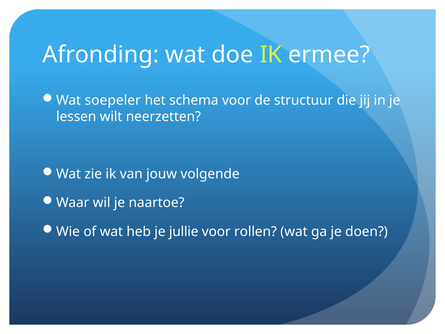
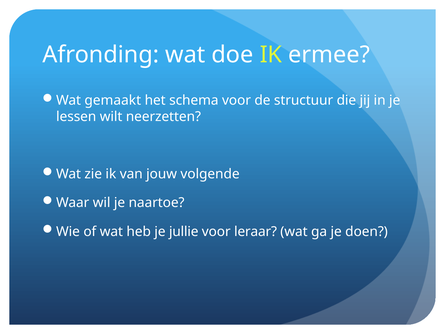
soepeler: soepeler -> gemaakt (113, 100)
rollen: rollen -> leraar (256, 231)
